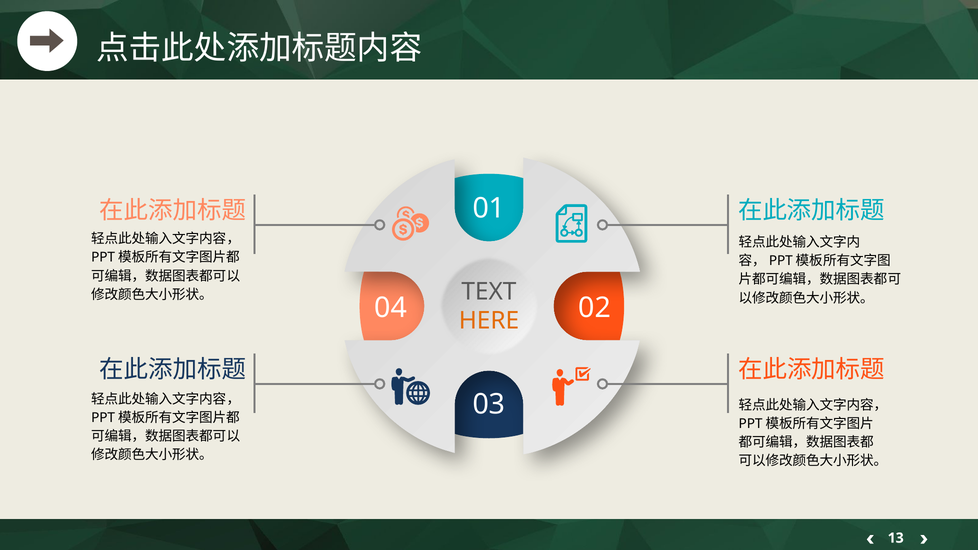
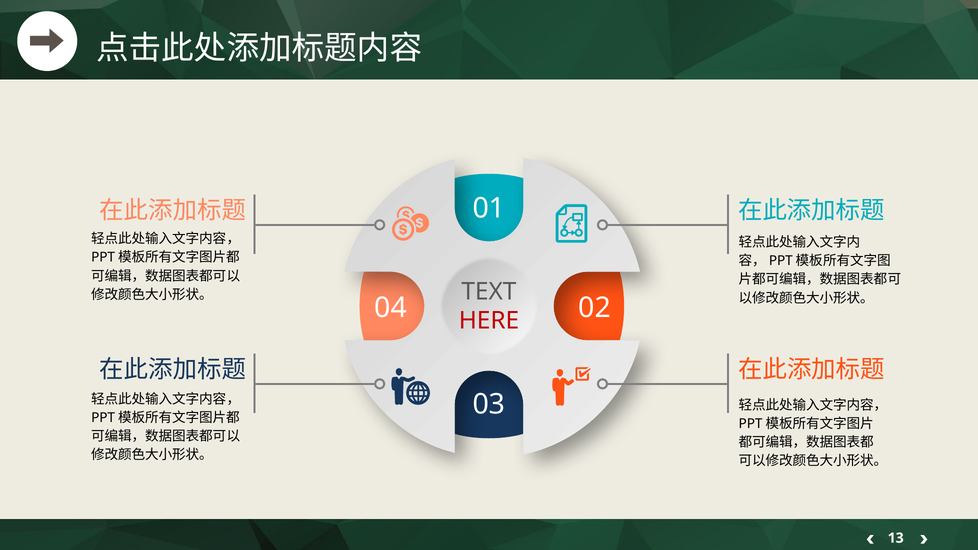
HERE colour: orange -> red (489, 321)
